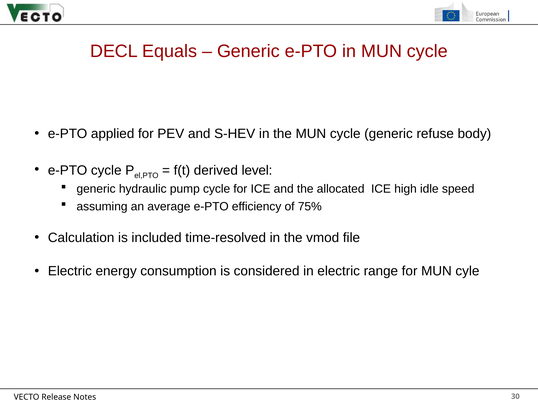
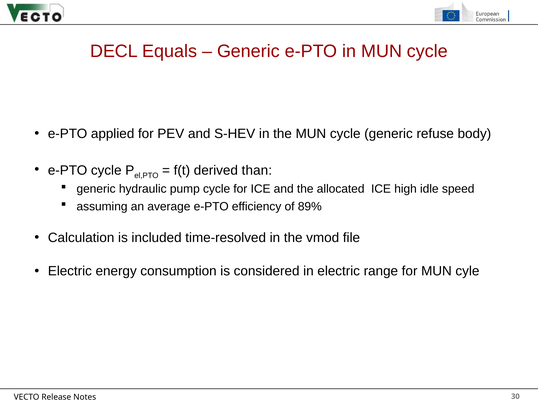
level: level -> than (257, 170)
75%: 75% -> 89% (310, 206)
